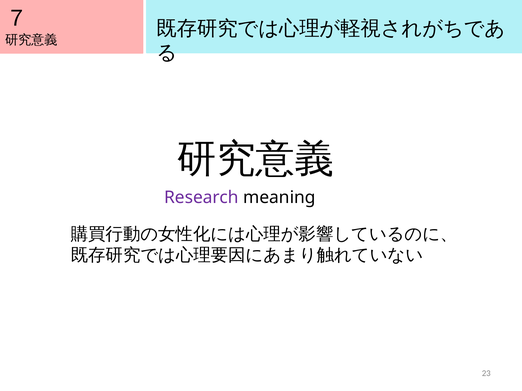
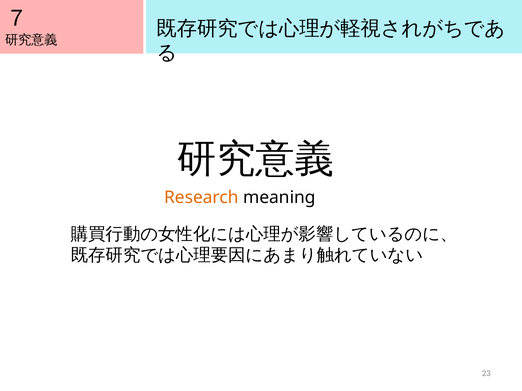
Research colour: purple -> orange (201, 198)
